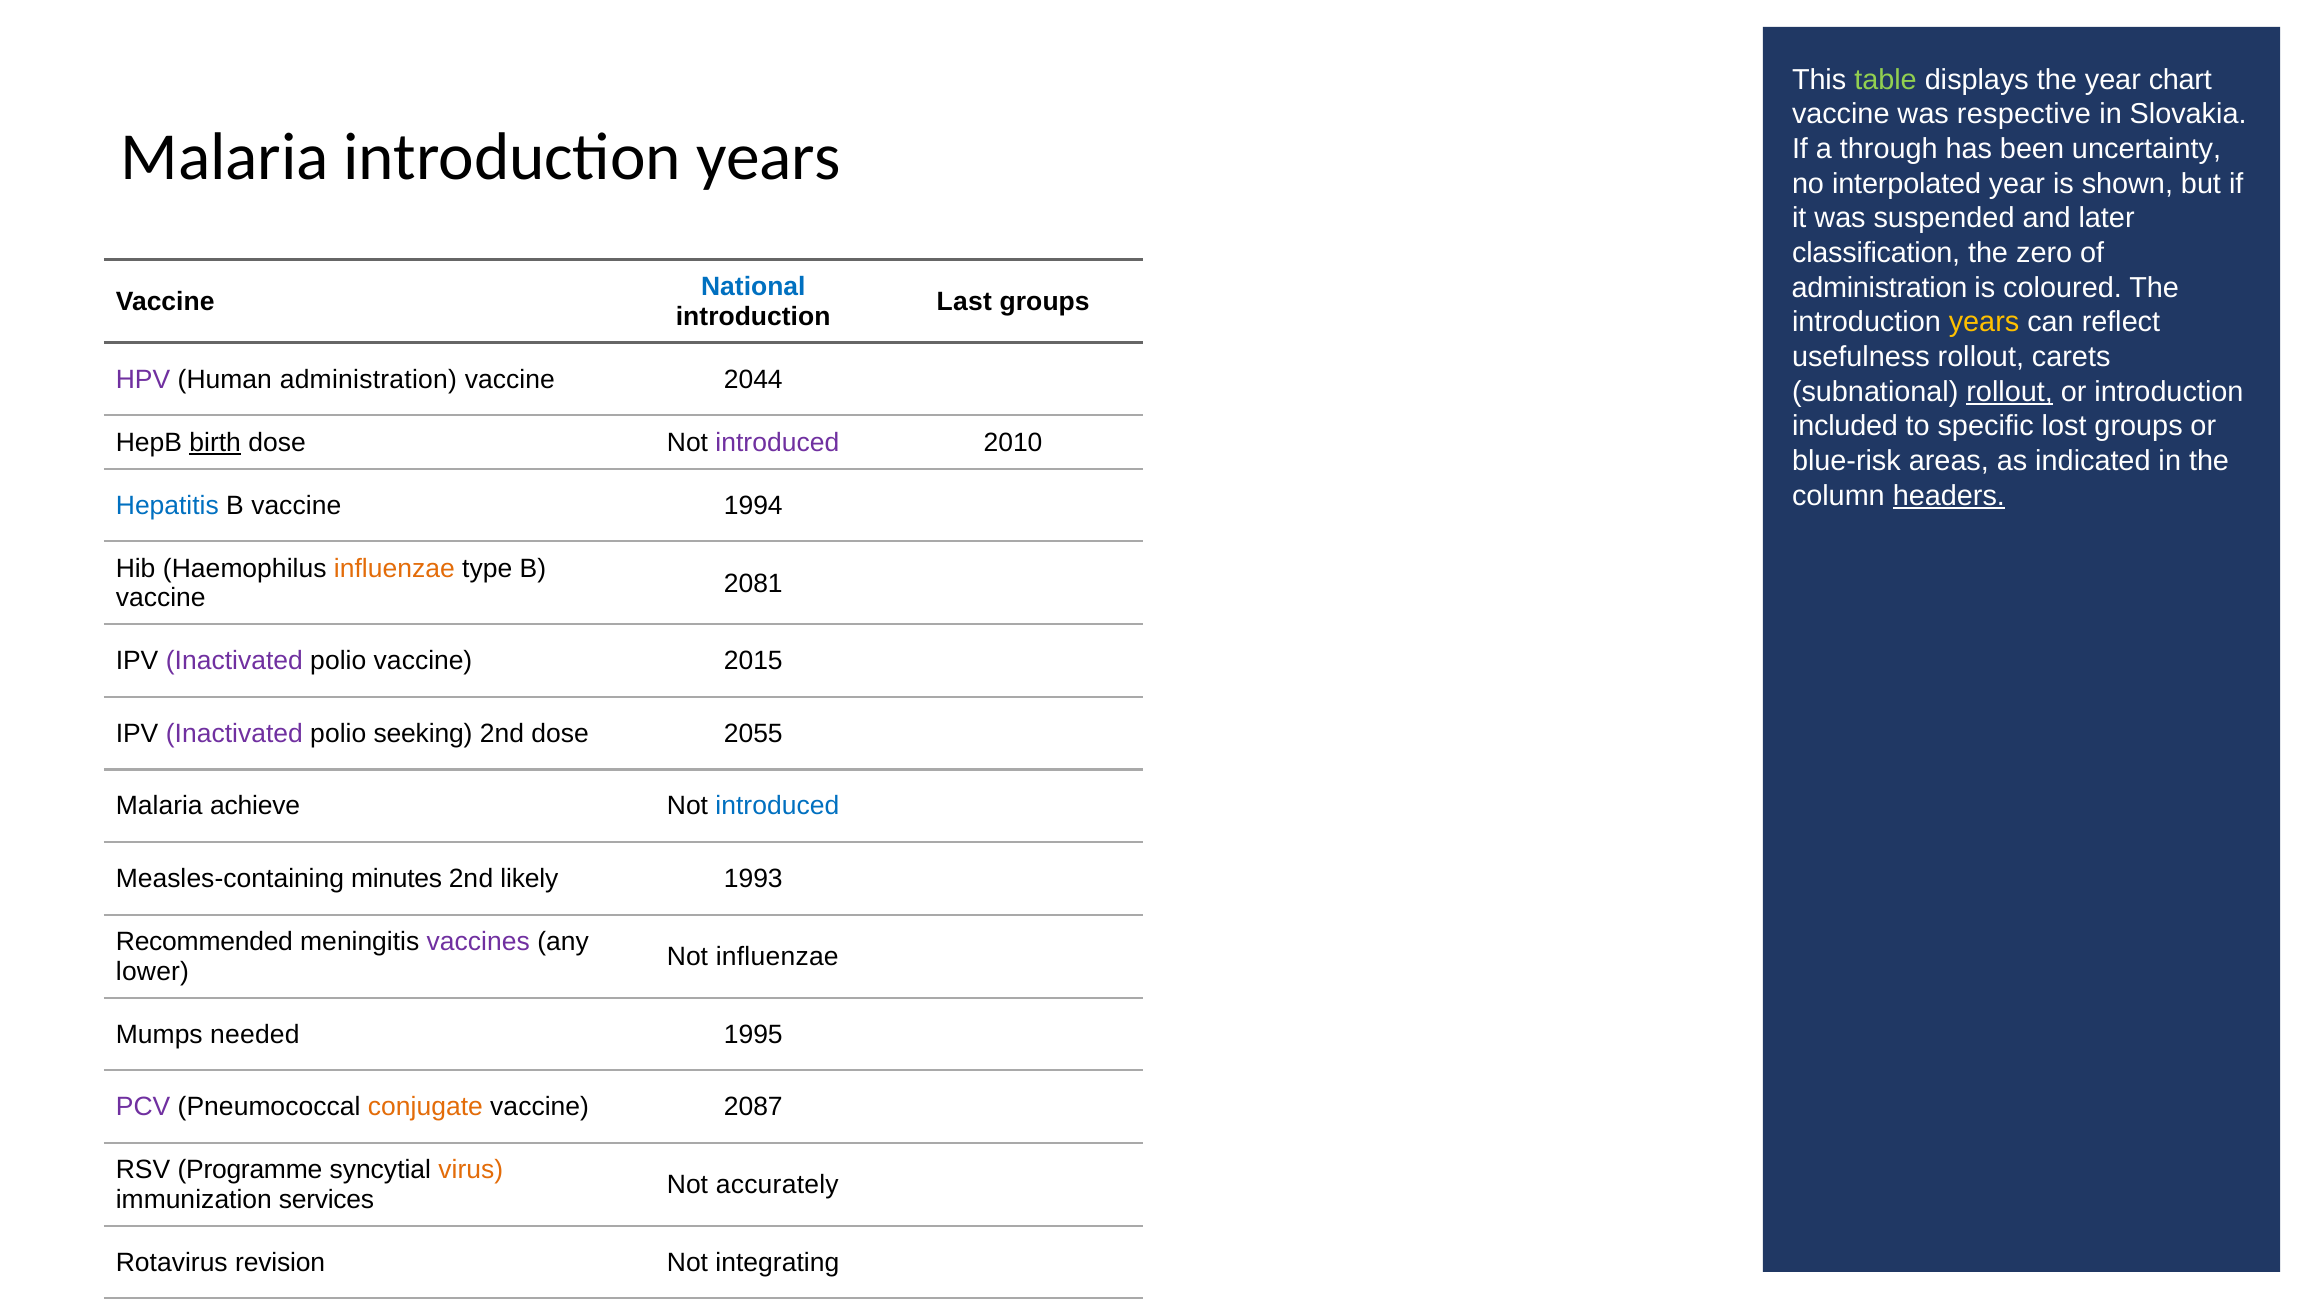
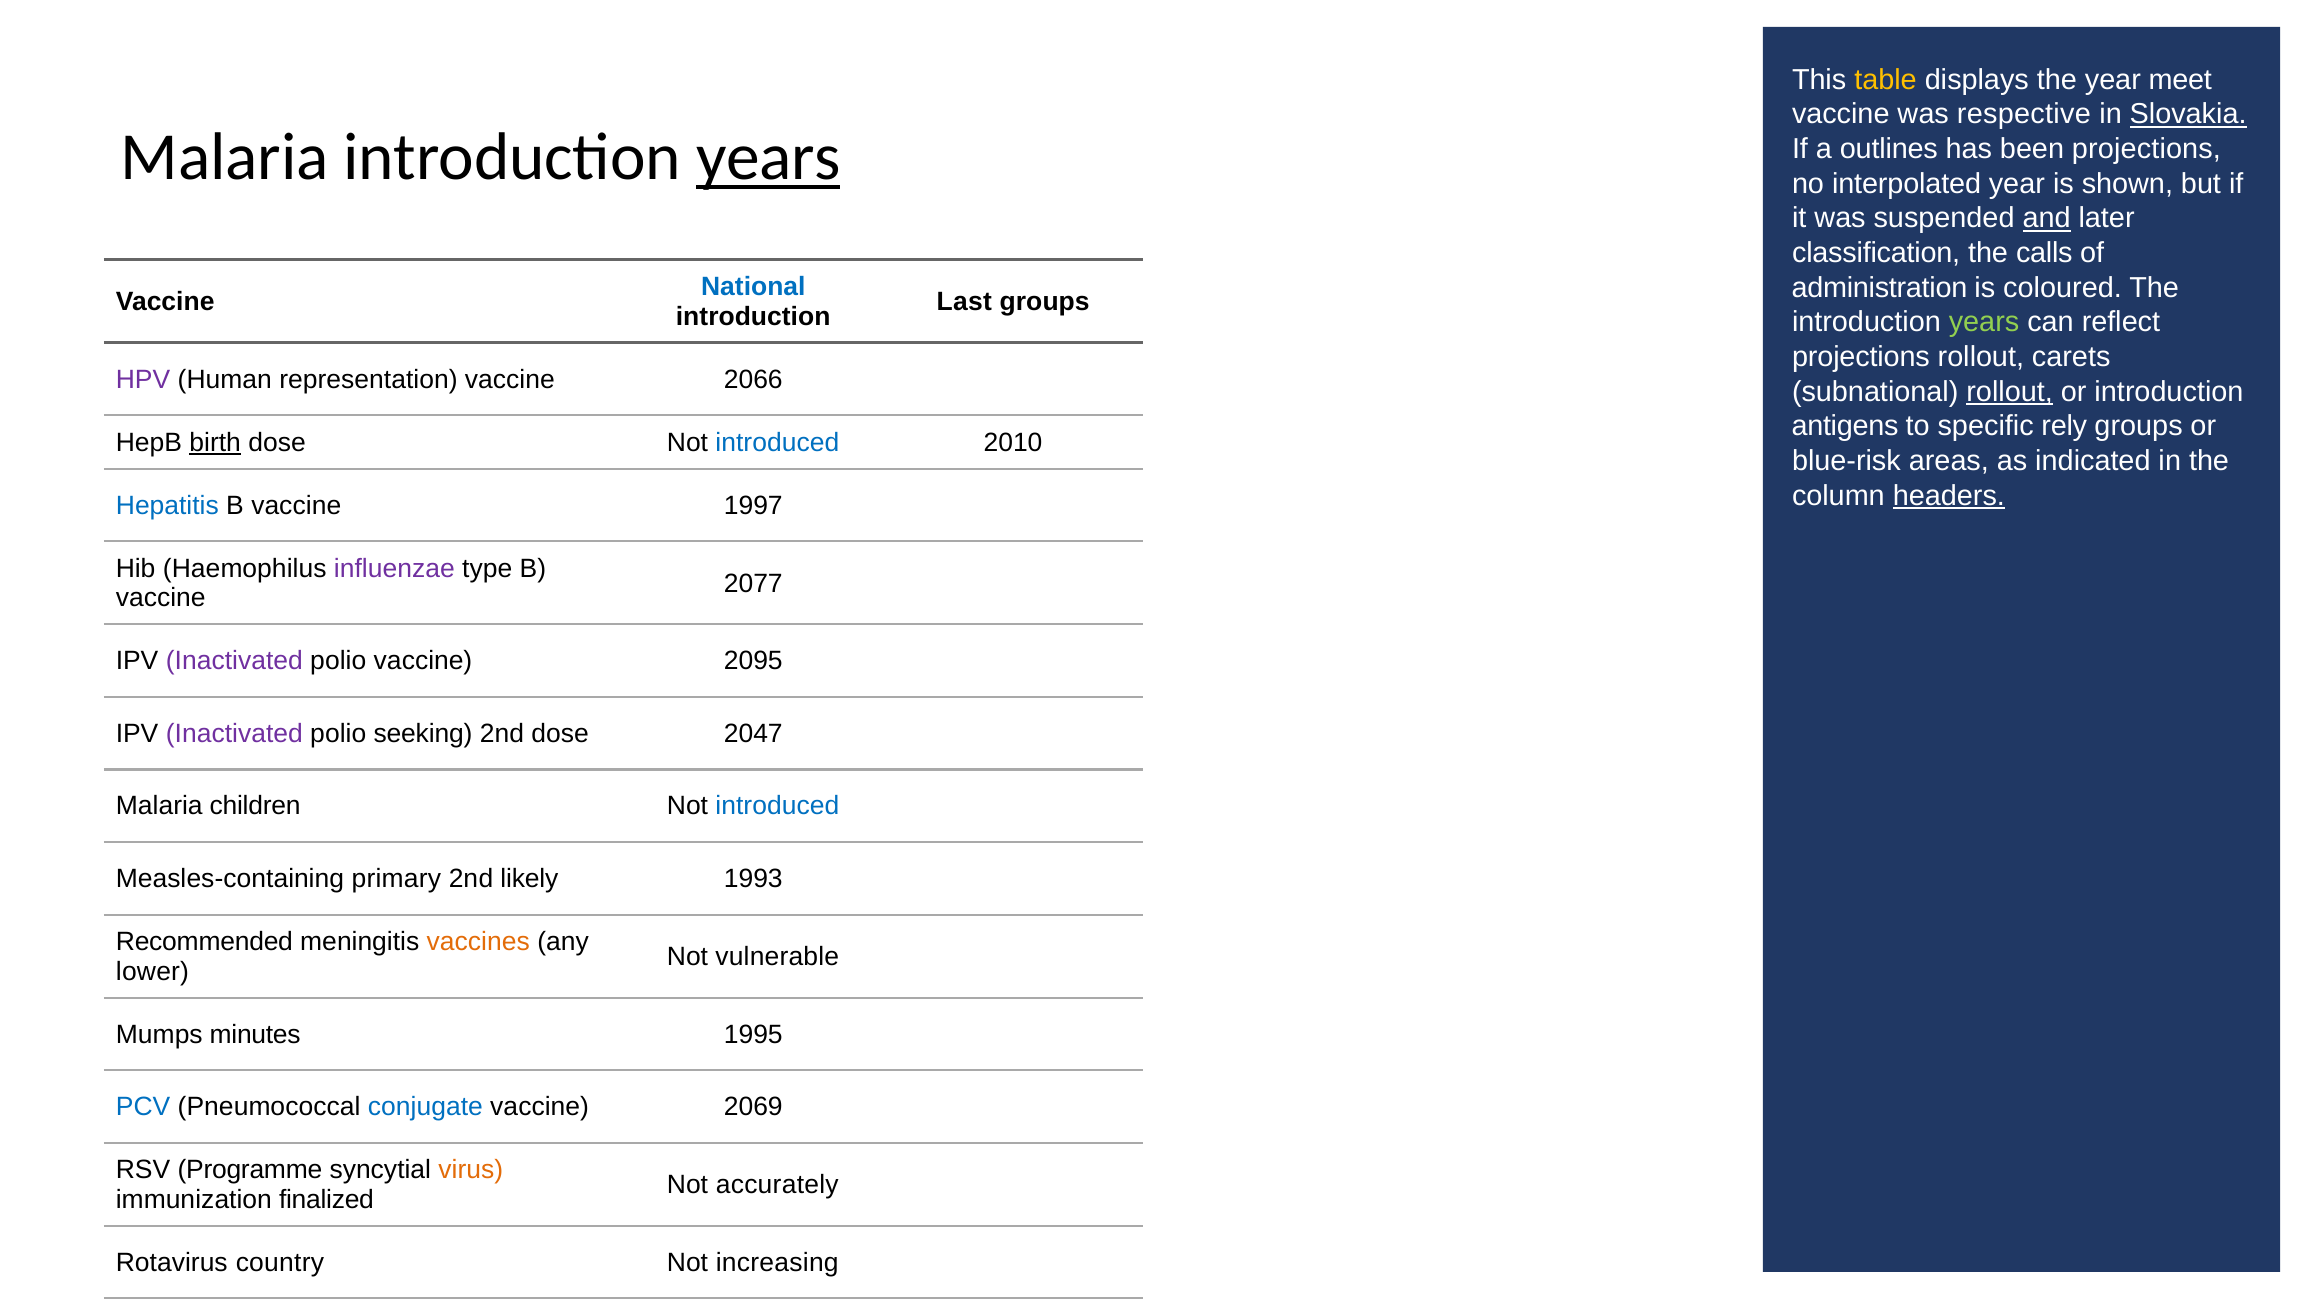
table colour: light green -> yellow (1886, 80)
chart: chart -> meet (2180, 80)
Slovakia underline: none -> present (2188, 114)
years underline: none -> present (769, 158)
through: through -> outlines (1889, 149)
been uncertainty: uncertainty -> projections (2146, 149)
and underline: none -> present (2047, 218)
zero: zero -> calls (2044, 253)
years colour: yellow -> light green (1984, 322)
usefulness: usefulness -> projections (1861, 357)
Human administration: administration -> representation (368, 379)
2044: 2044 -> 2066 (753, 379)
included: included -> antigens (1845, 426)
lost: lost -> rely (2064, 426)
introduced colour: purple -> blue (777, 442)
1994: 1994 -> 1997 (753, 506)
influenzae colour: orange -> purple (394, 569)
2081: 2081 -> 2077 (753, 583)
2015: 2015 -> 2095 (753, 661)
2055: 2055 -> 2047 (753, 734)
achieve: achieve -> children (255, 806)
minutes: minutes -> primary (396, 879)
vaccines colour: purple -> orange (478, 942)
Not influenzae: influenzae -> vulnerable (777, 956)
needed: needed -> minutes (255, 1034)
PCV colour: purple -> blue (143, 1107)
conjugate colour: orange -> blue (425, 1107)
2087: 2087 -> 2069 (753, 1107)
services: services -> finalized (327, 1199)
Rotavirus revision: revision -> country (280, 1262)
integrating: integrating -> increasing (777, 1262)
